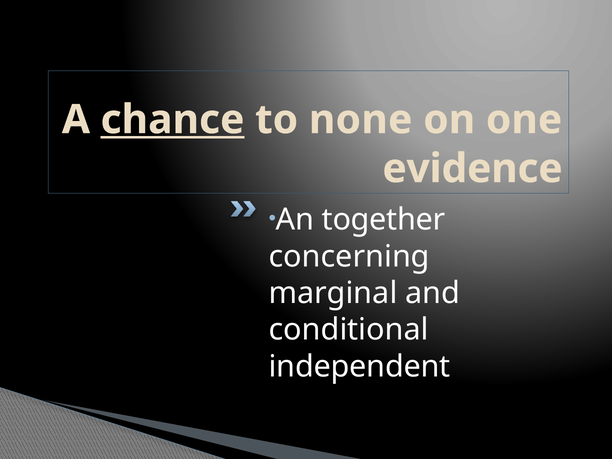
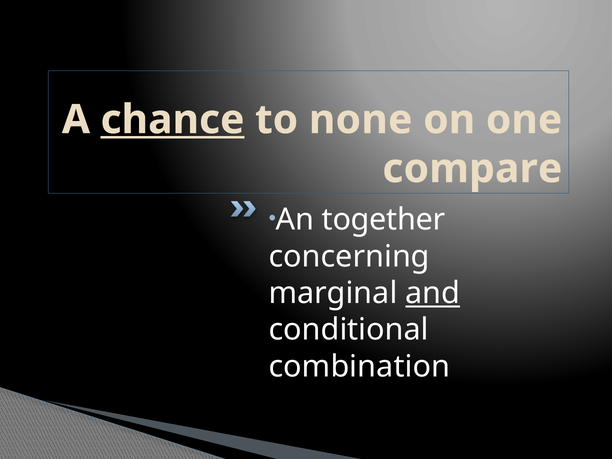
evidence: evidence -> compare (472, 169)
and underline: none -> present (433, 293)
independent: independent -> combination (359, 367)
